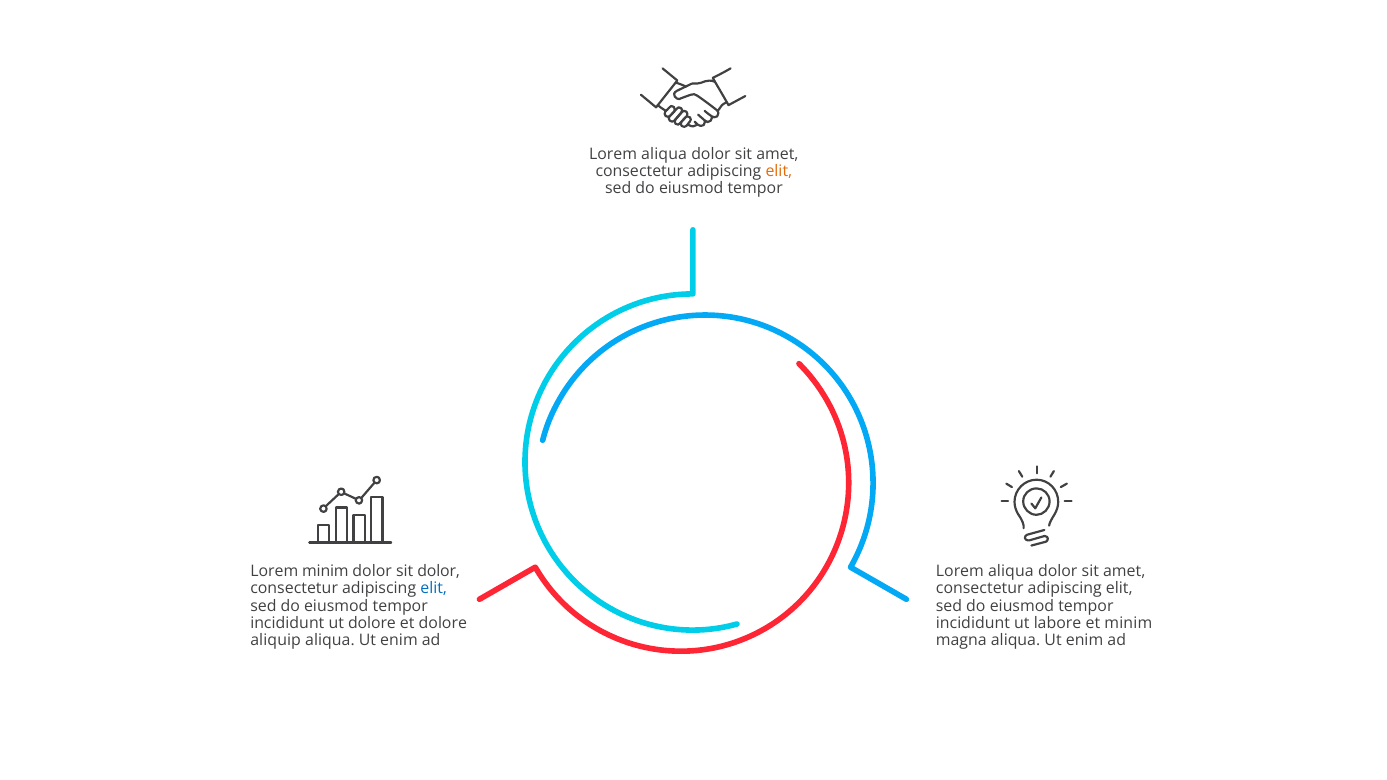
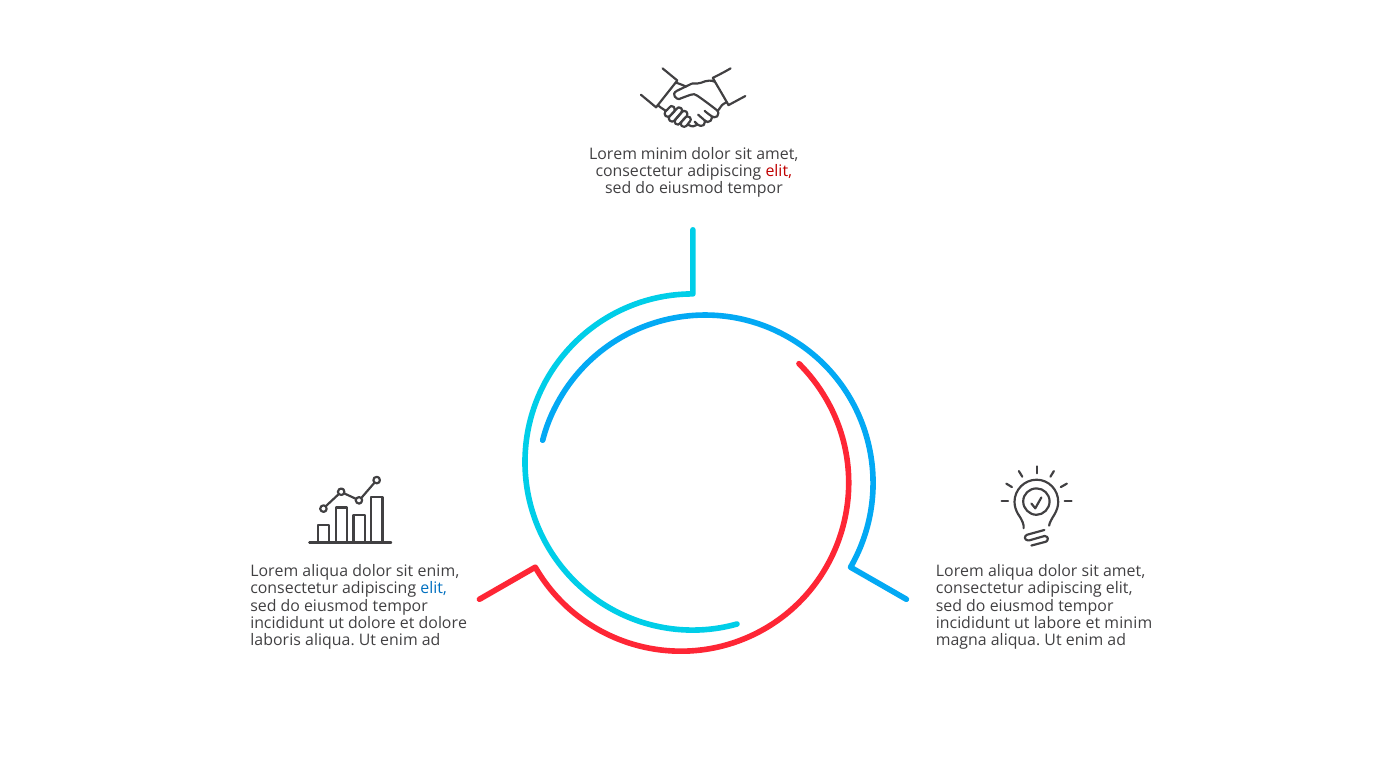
aliqua: aliqua -> minim (664, 154)
elit colour: orange -> red (779, 171)
minim: minim -> aliqua (325, 572)
sit dolor: dolor -> enim (439, 572)
aliquip: aliquip -> laboris (276, 640)
